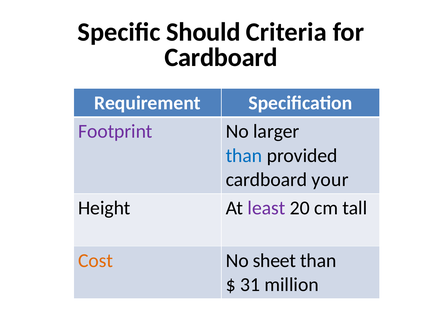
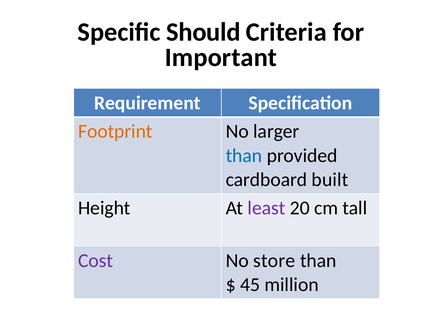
Cardboard: Cardboard -> Important (221, 58)
Footprint colour: purple -> orange (115, 131)
your: your -> built (330, 179)
Cost colour: orange -> purple (96, 260)
sheet: sheet -> store (274, 260)
31: 31 -> 45 (250, 284)
